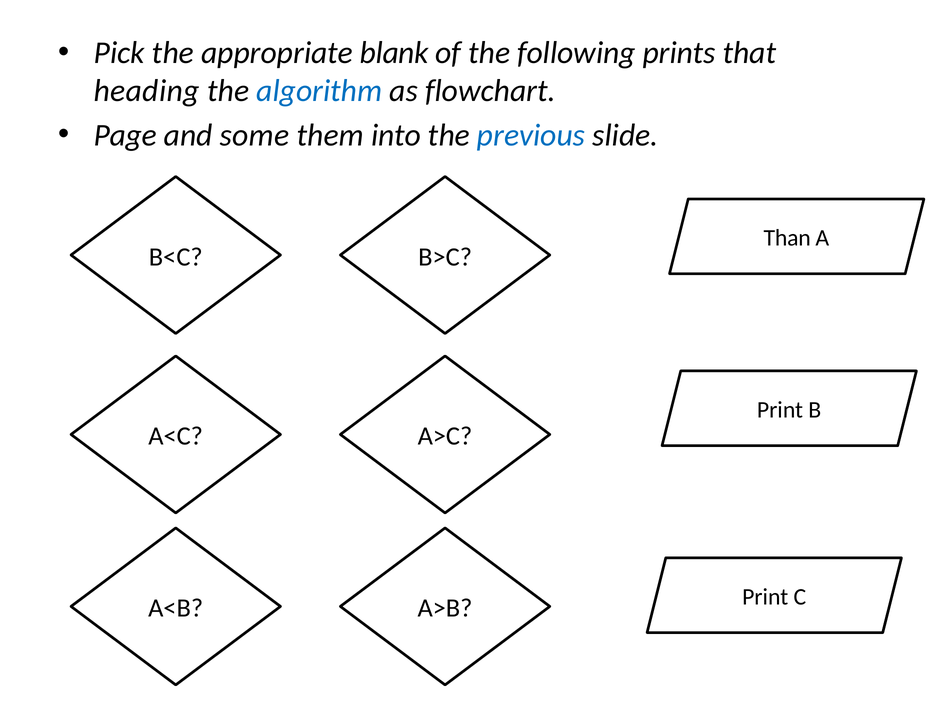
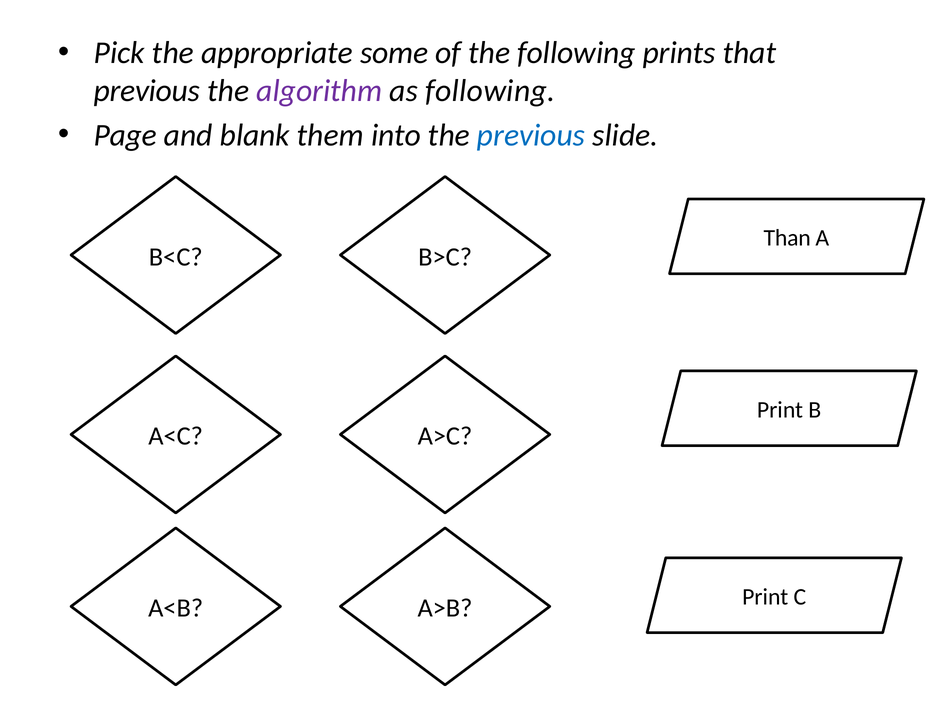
blank: blank -> some (394, 53)
heading: heading -> previous (147, 91)
algorithm colour: blue -> purple (319, 91)
as flowchart: flowchart -> following (490, 91)
some: some -> blank (255, 135)
